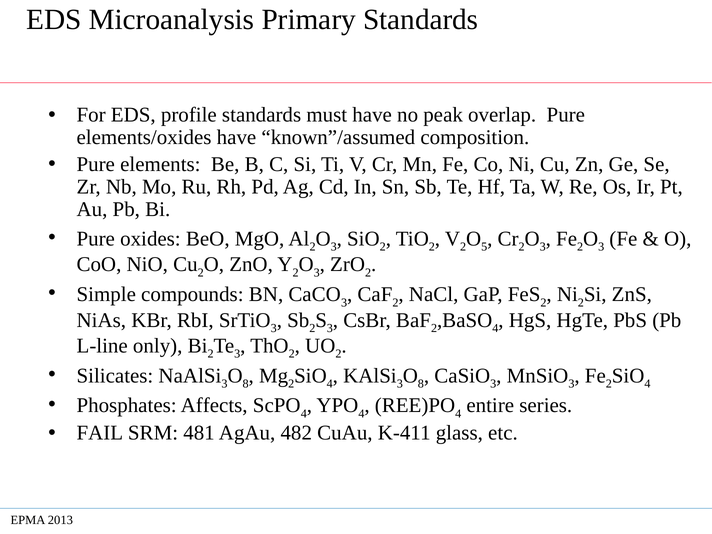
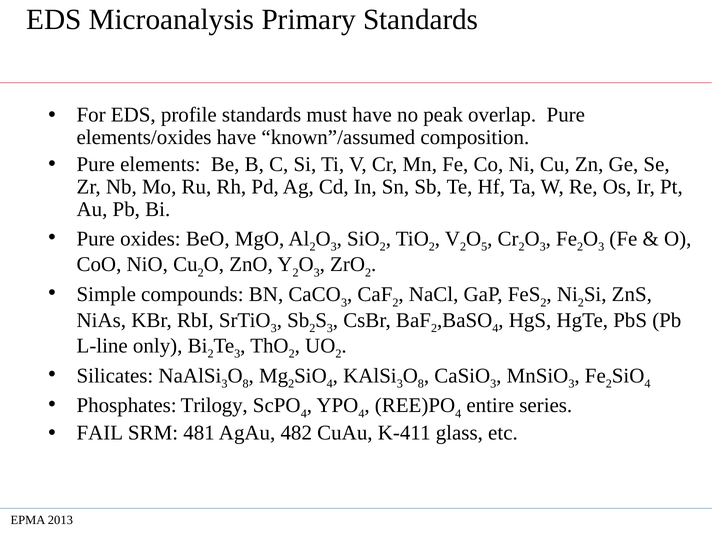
Affects: Affects -> Trilogy (214, 406)
